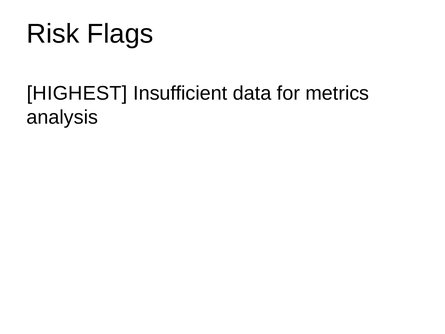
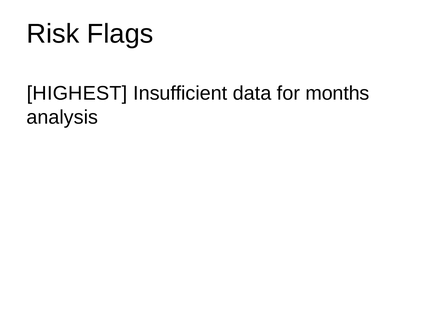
metrics: metrics -> months (337, 93)
